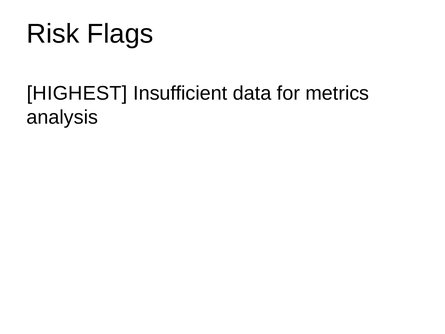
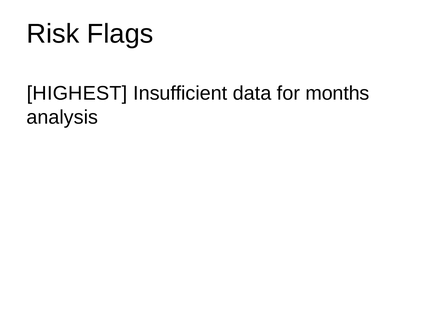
metrics: metrics -> months (337, 93)
